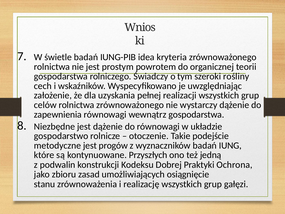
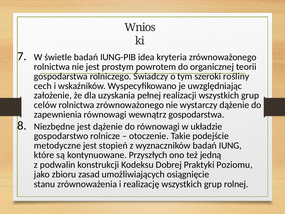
progów: progów -> stopień (113, 145)
Ochrona: Ochrona -> Poziomu (235, 164)
gałęzi: gałęzi -> rolnej (236, 184)
